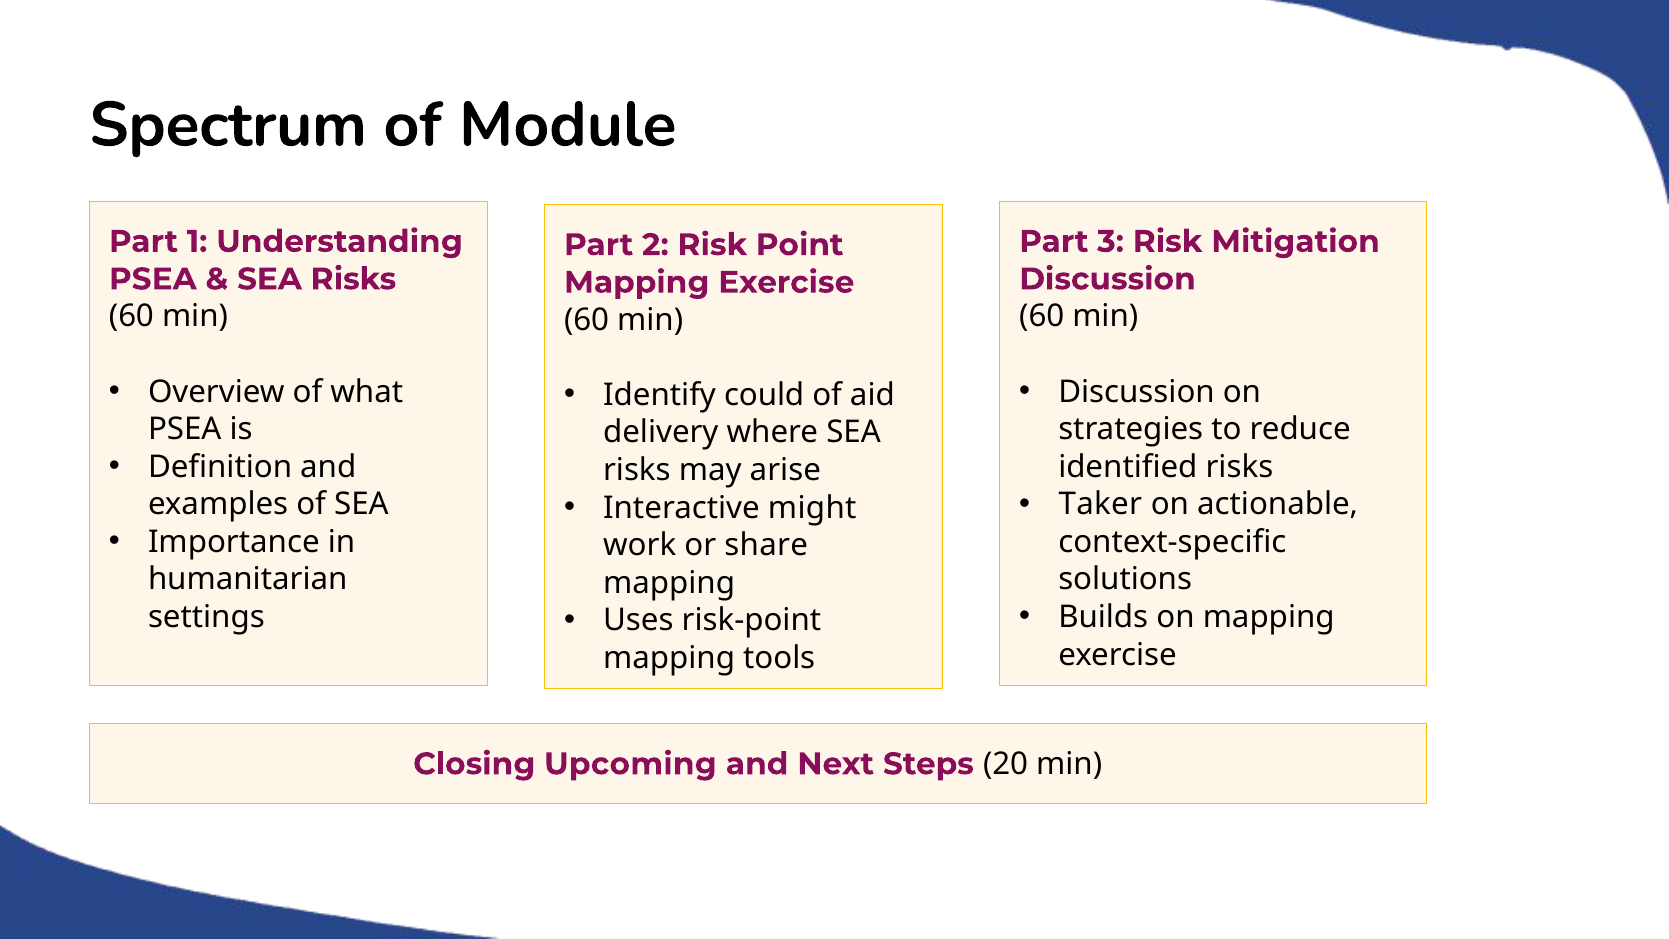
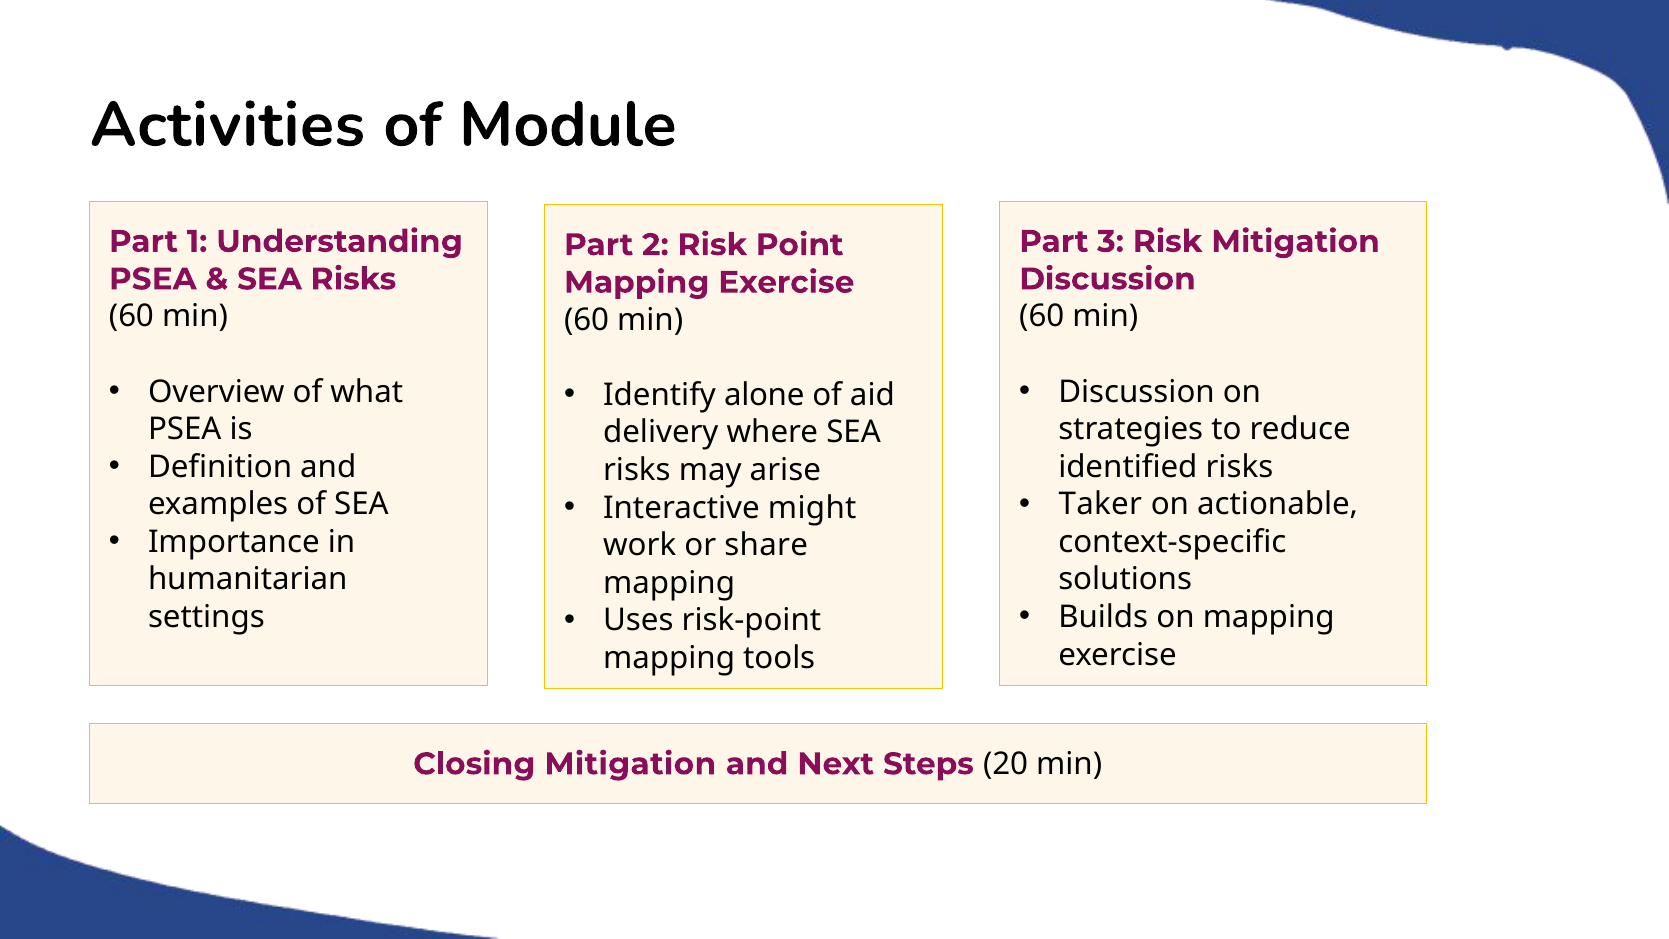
Spectrum: Spectrum -> Activities (228, 125)
could: could -> alone (764, 395)
Closing Upcoming: Upcoming -> Mitigation (630, 764)
